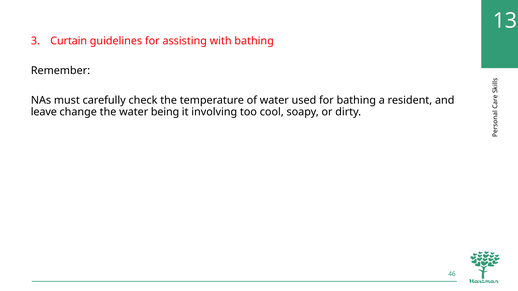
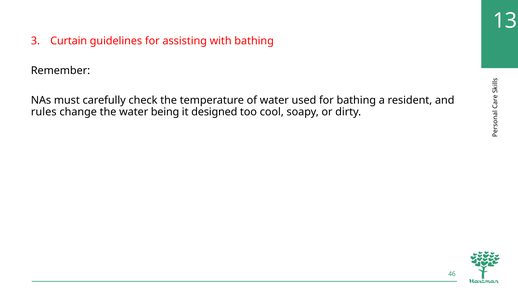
leave: leave -> rules (44, 112)
involving: involving -> designed (214, 112)
